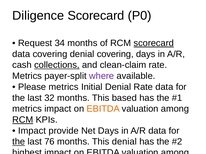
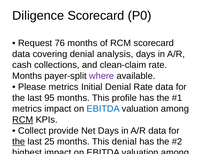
34: 34 -> 76 (60, 43)
scorecard underline: present -> none (154, 43)
denial covering: covering -> analysis (115, 54)
collections underline: present -> none (57, 65)
Metrics: Metrics -> Months (27, 76)
32: 32 -> 95 (49, 98)
based: based -> profile (124, 98)
EBITDA colour: orange -> blue (103, 109)
Impact: Impact -> Collect (32, 131)
76: 76 -> 25 (49, 142)
